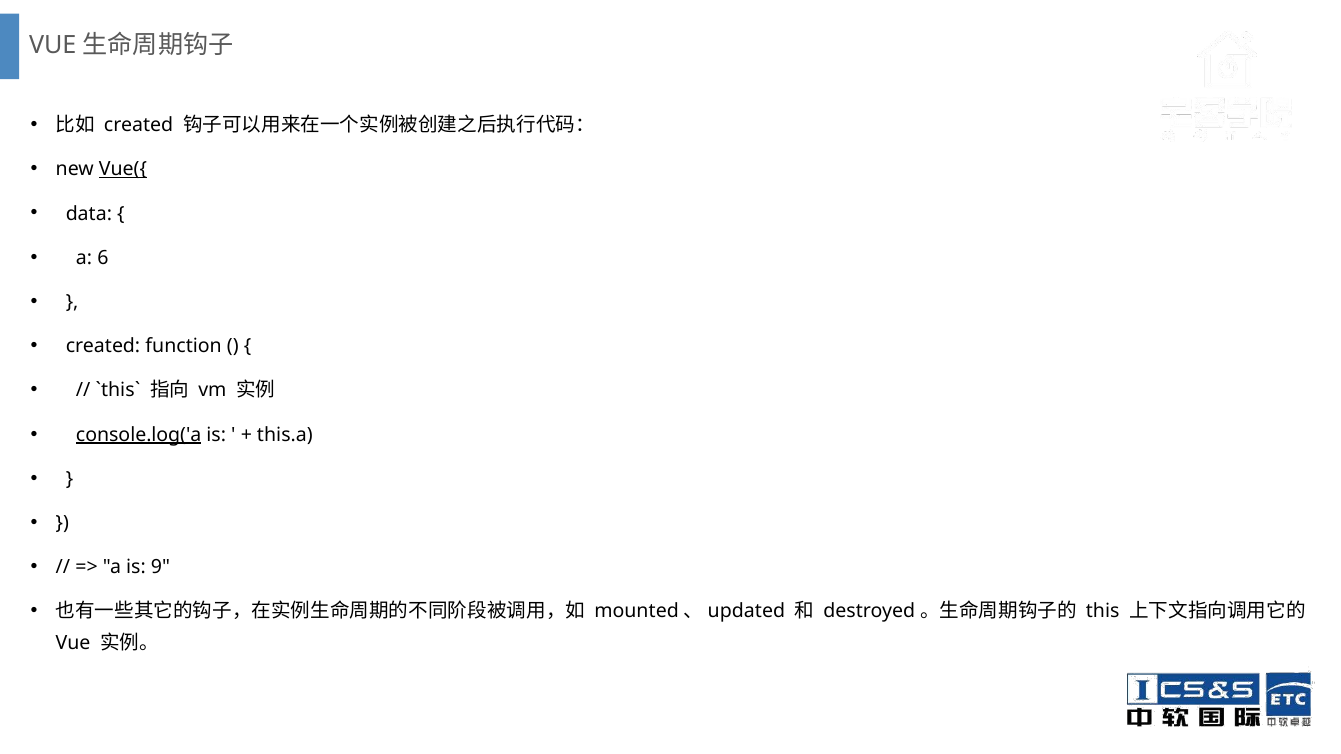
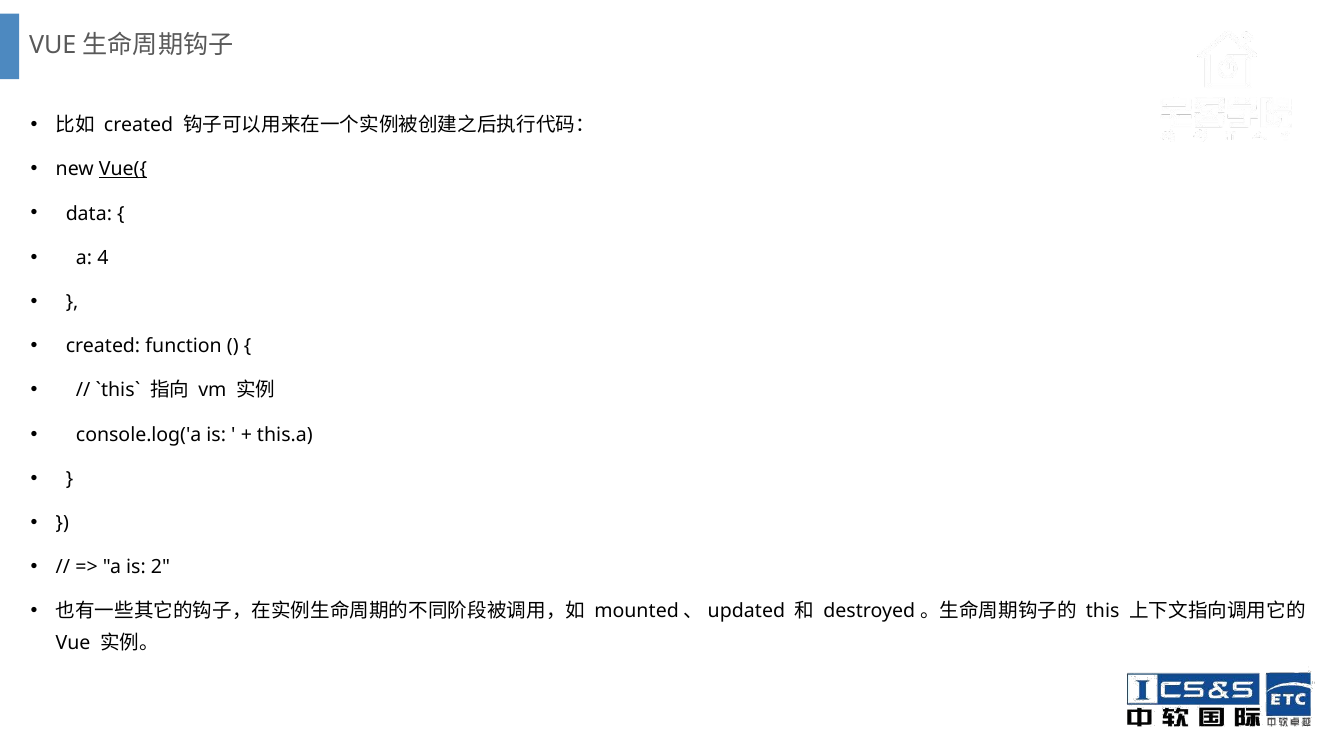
6: 6 -> 4 (103, 258)
console.log('a underline: present -> none (139, 435)
9: 9 -> 2 (160, 567)
